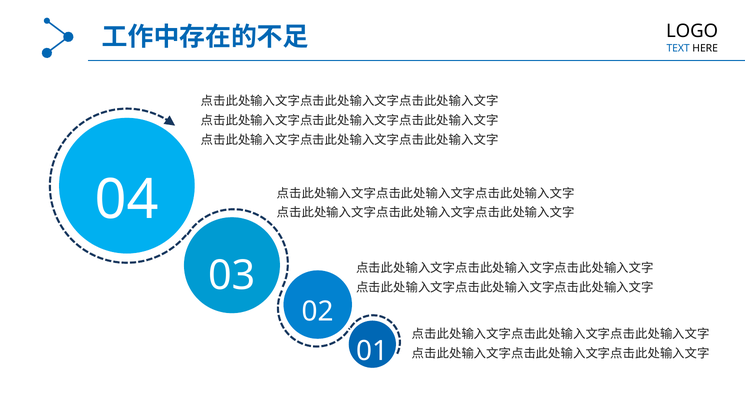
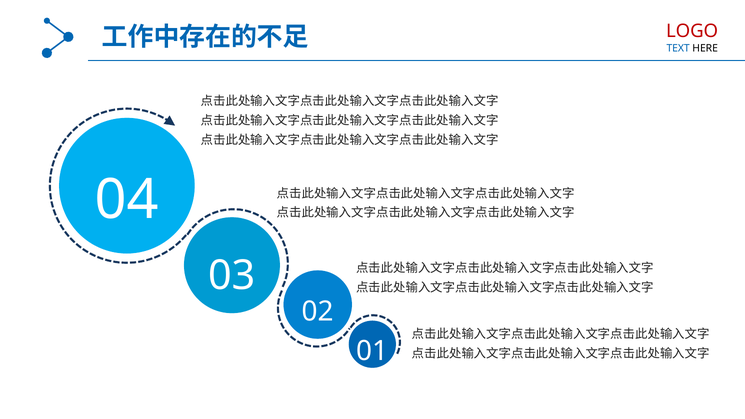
LOGO colour: black -> red (692, 31)
